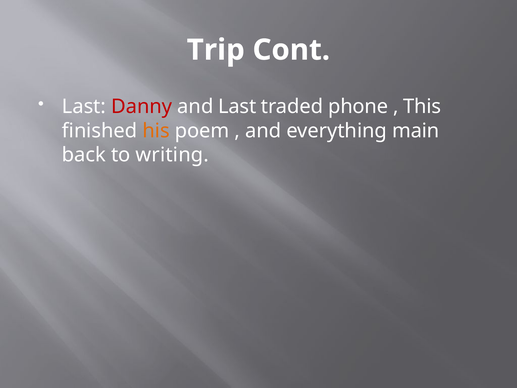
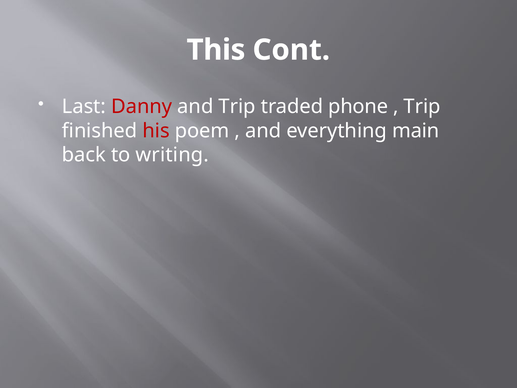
Trip: Trip -> This (216, 50)
and Last: Last -> Trip (237, 106)
This: This -> Trip (422, 106)
his colour: orange -> red (156, 131)
